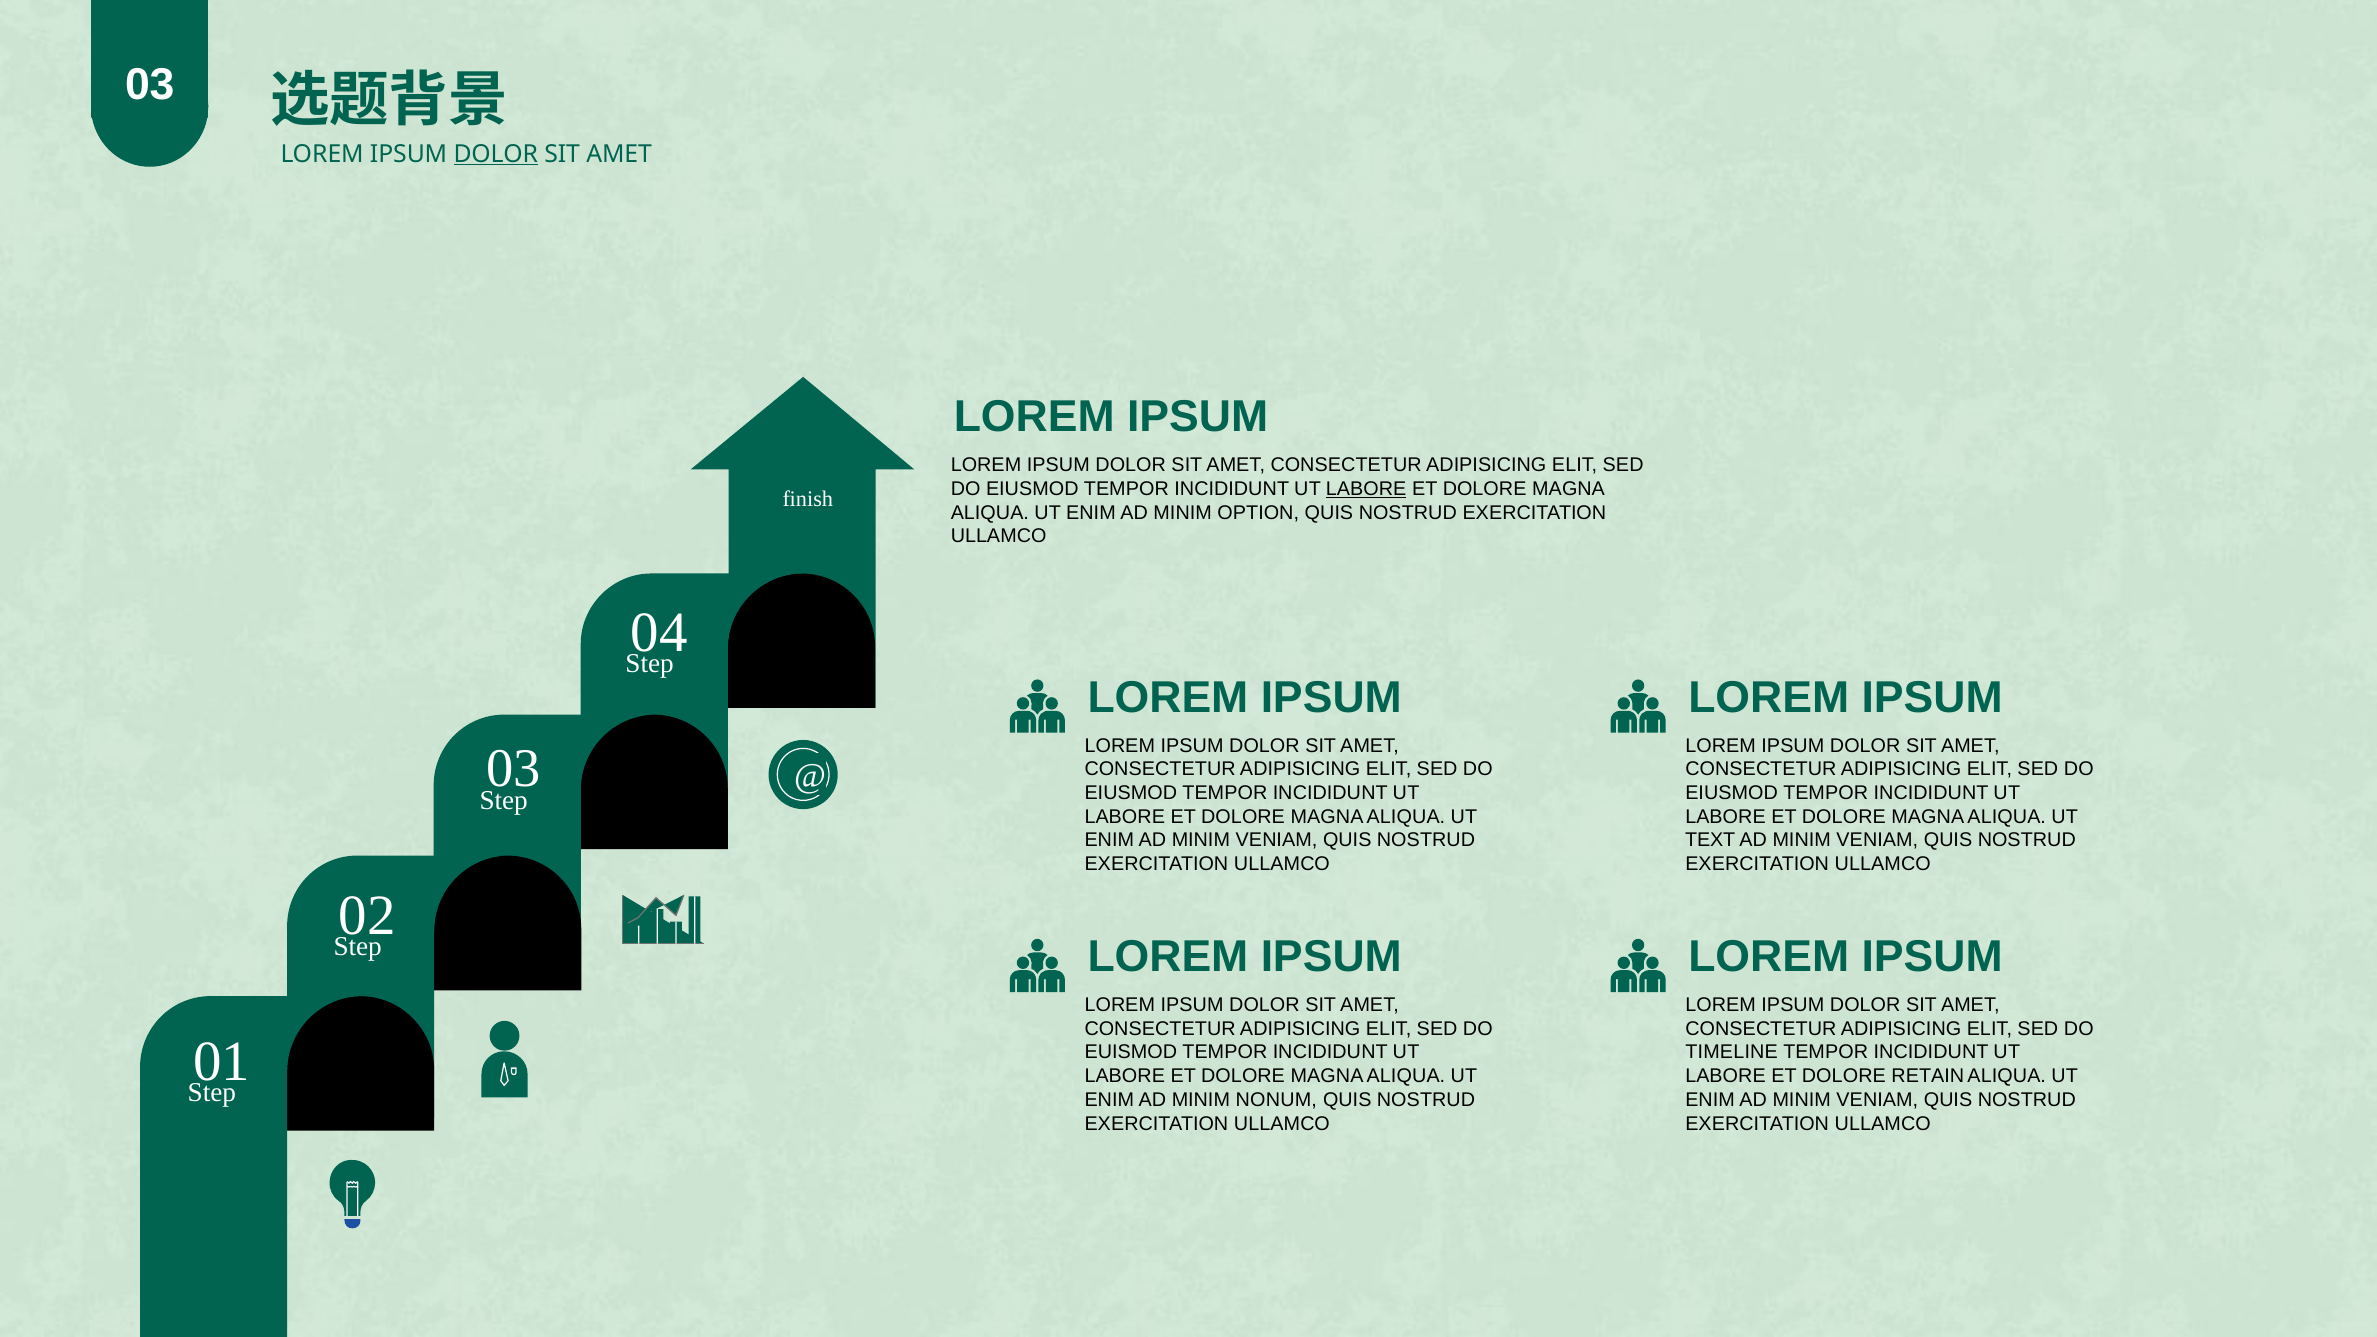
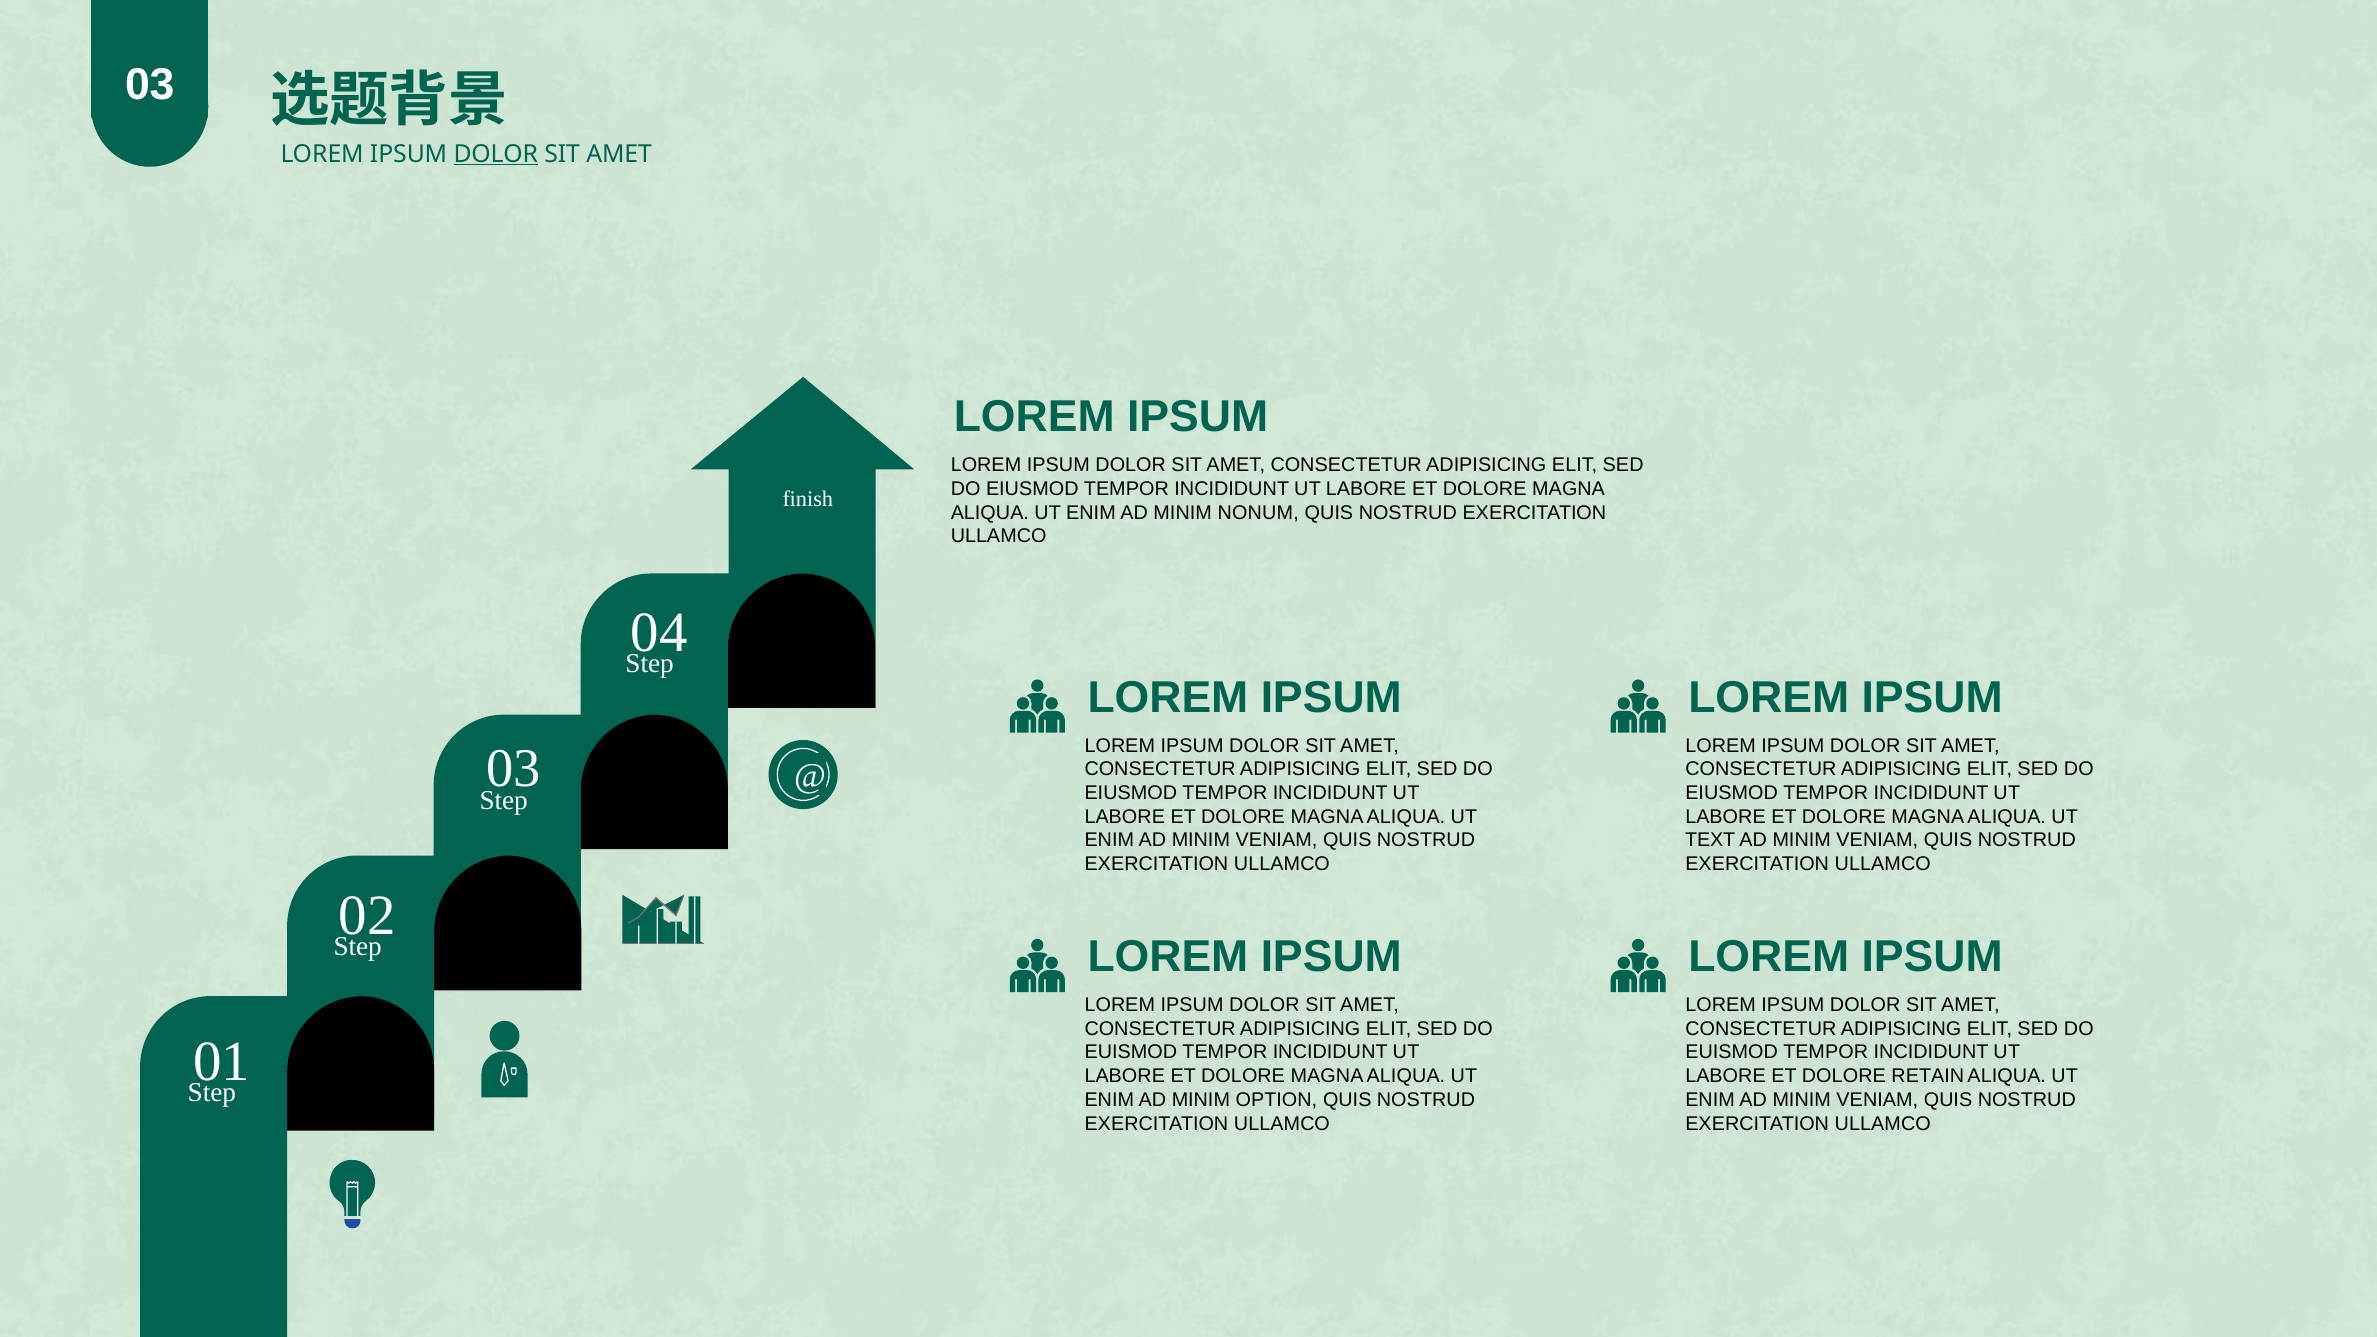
LABORE underline: present -> none (1366, 489)
OPTION: OPTION -> NONUM (1258, 513)
TIMELINE: TIMELINE -> EUISMOD (1732, 1052)
NONUM: NONUM -> OPTION (1276, 1100)
